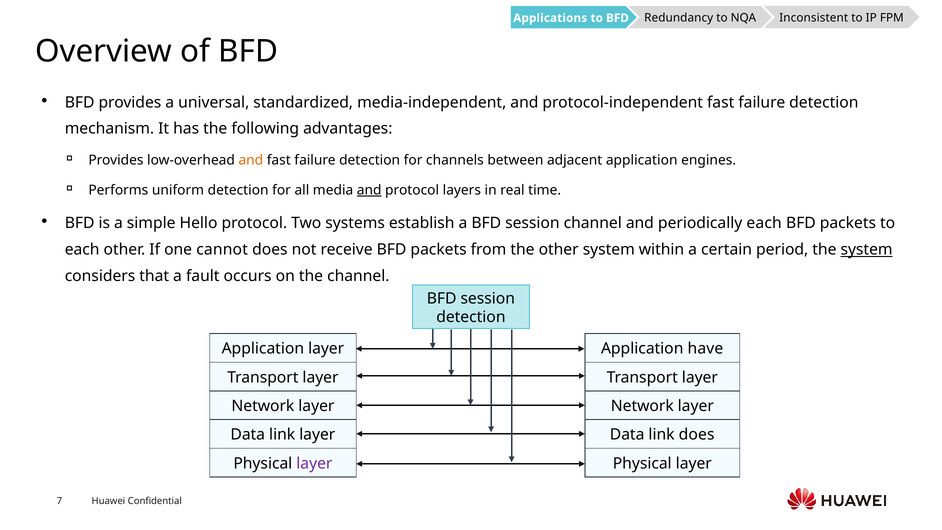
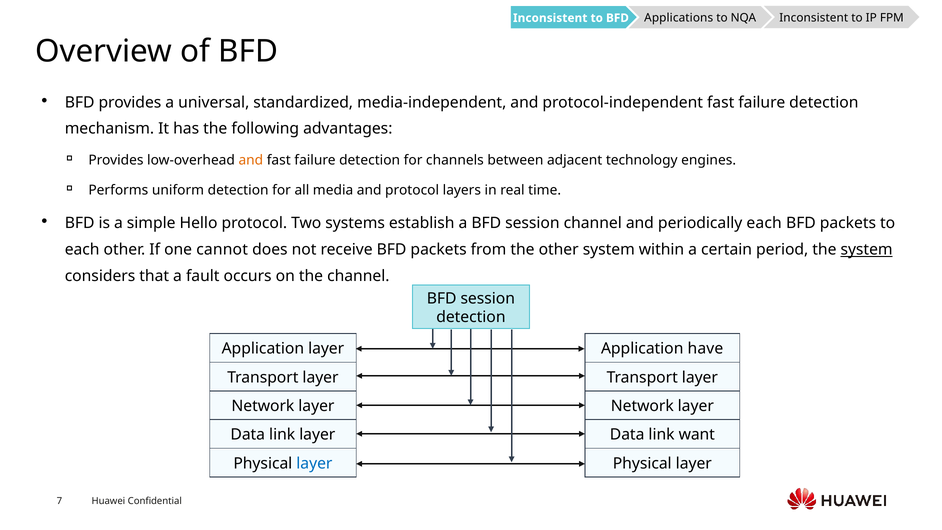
Applications: Applications -> Inconsistent (550, 18)
Redundancy: Redundancy -> Applications (679, 18)
adjacent application: application -> technology (642, 160)
and underline: present -> none (369, 190)
link does: does -> want (697, 435)
layer colour: purple -> blue (314, 463)
